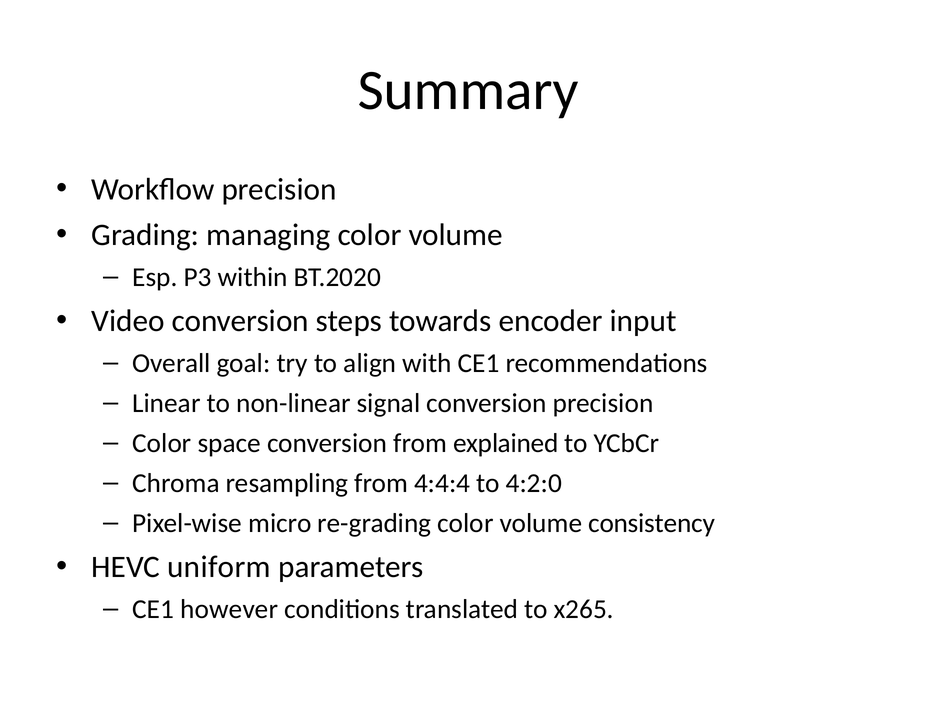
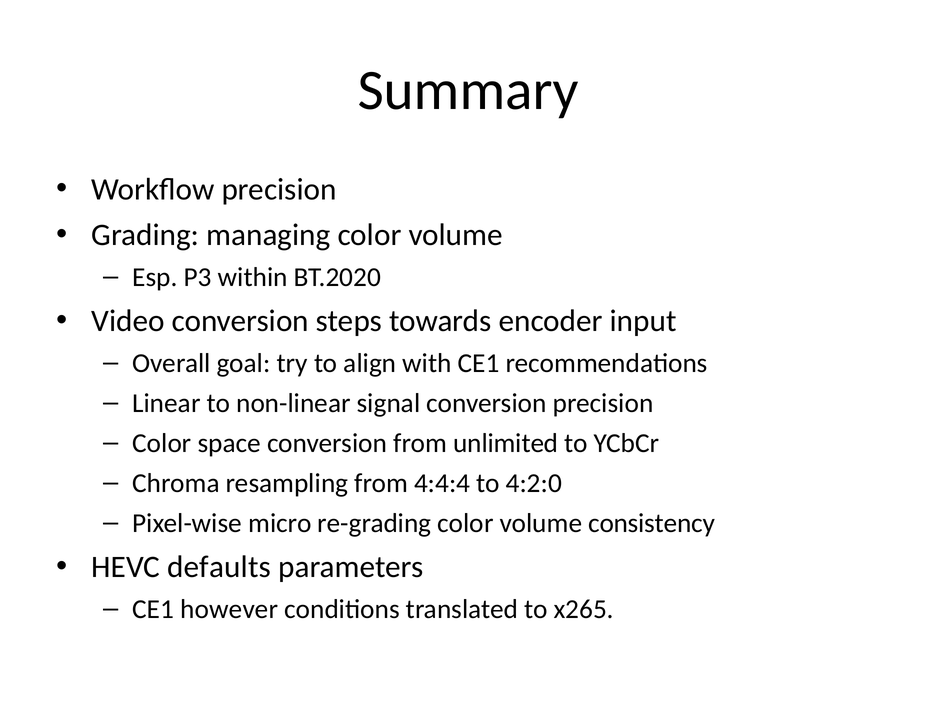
explained: explained -> unlimited (506, 444)
uniform: uniform -> defaults (219, 568)
